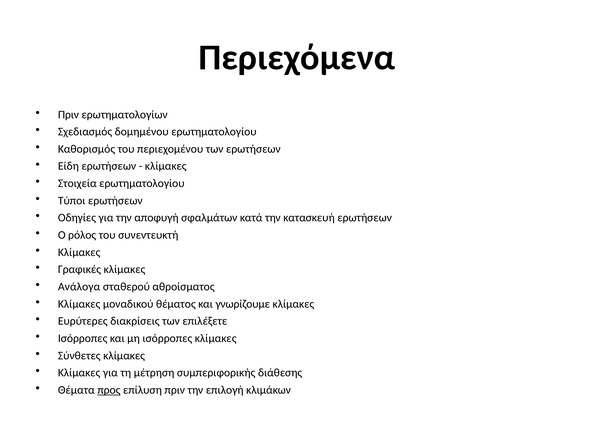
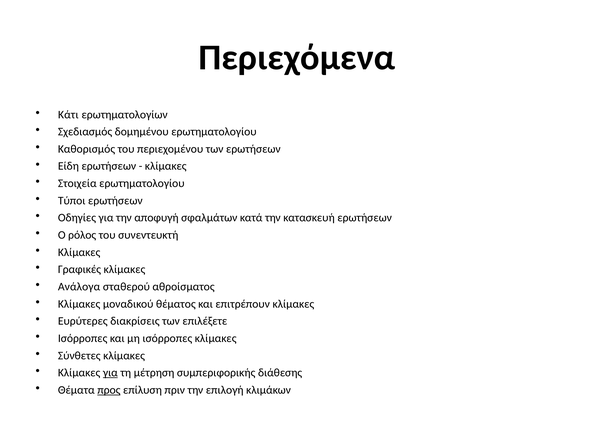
Πριν: Πριν -> Κάτι (68, 115)
γνωρίζουμε: γνωρίζουμε -> επιτρέπουν (243, 304)
για underline: none -> present (110, 373)
